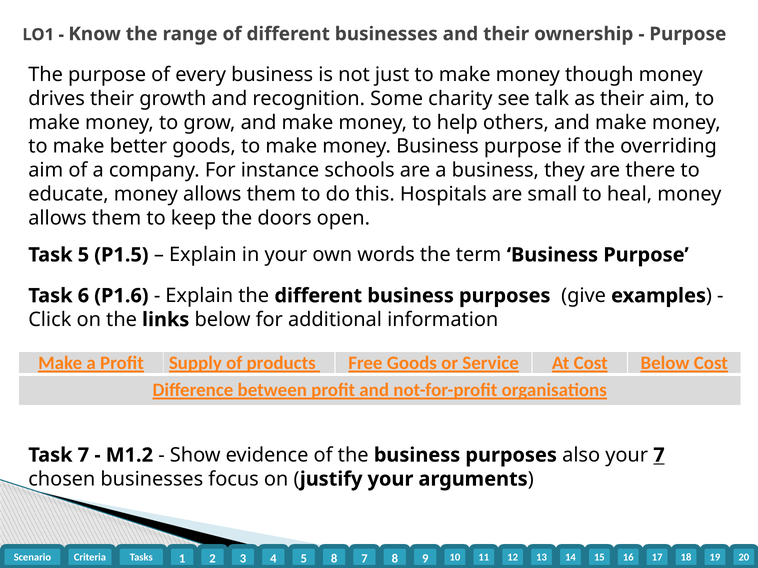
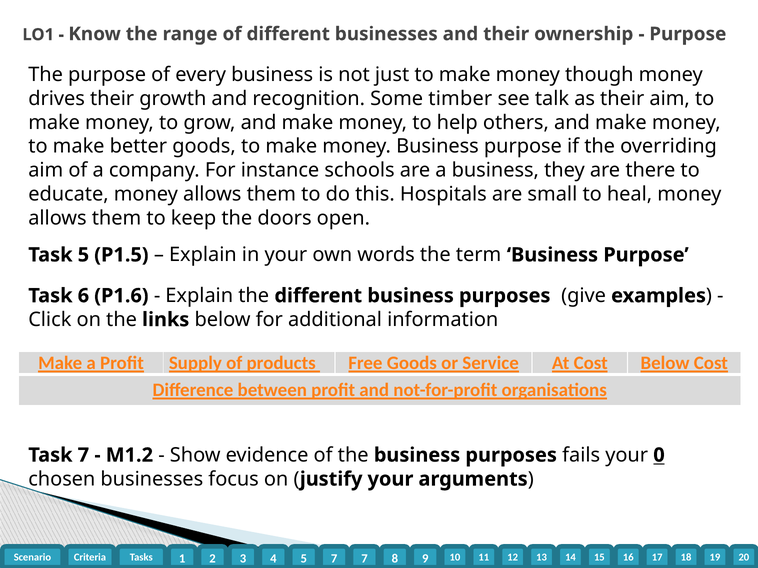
charity: charity -> timber (460, 99)
also: also -> fails (581, 455)
your 7: 7 -> 0 (659, 455)
5 8: 8 -> 7 (334, 559)
